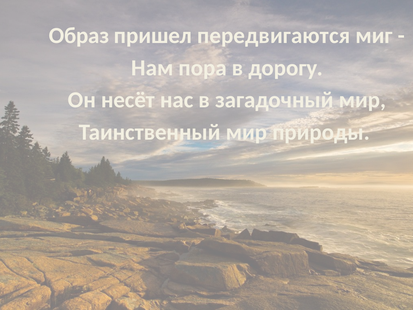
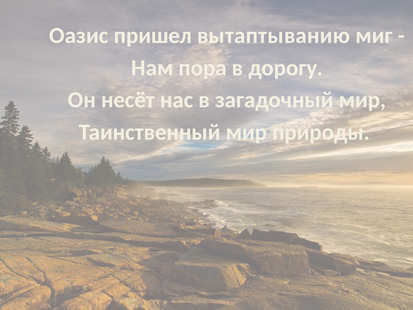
Образ: Образ -> Оазис (79, 36)
передвигаются: передвигаются -> вытаптыванию (274, 36)
